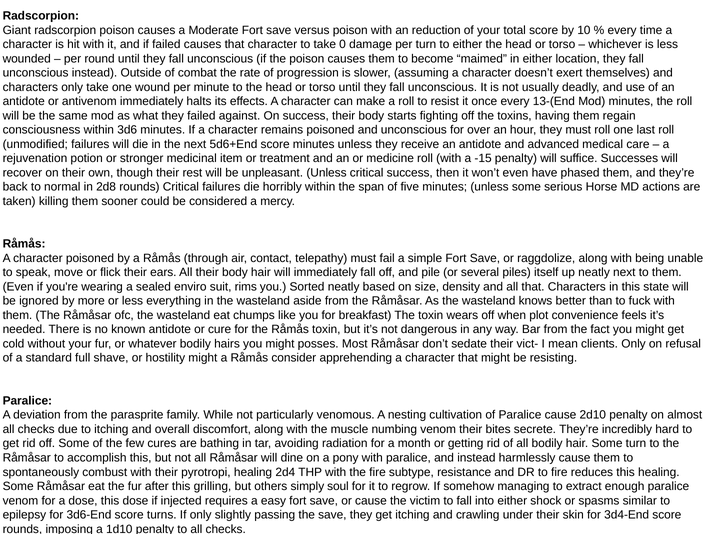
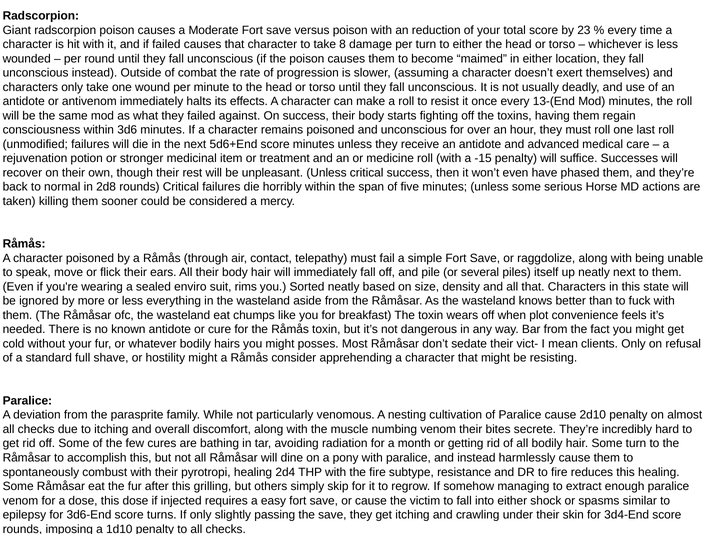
10: 10 -> 23 (584, 30)
0: 0 -> 8 (343, 44)
soul: soul -> skip (338, 486)
